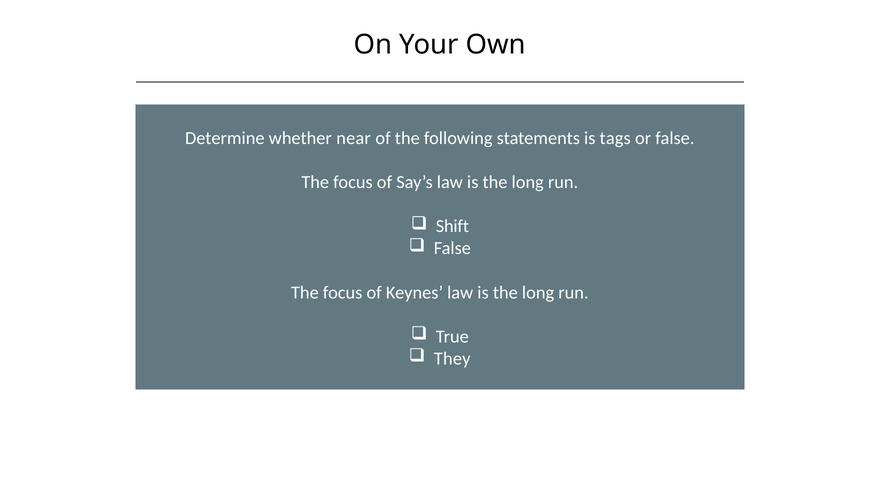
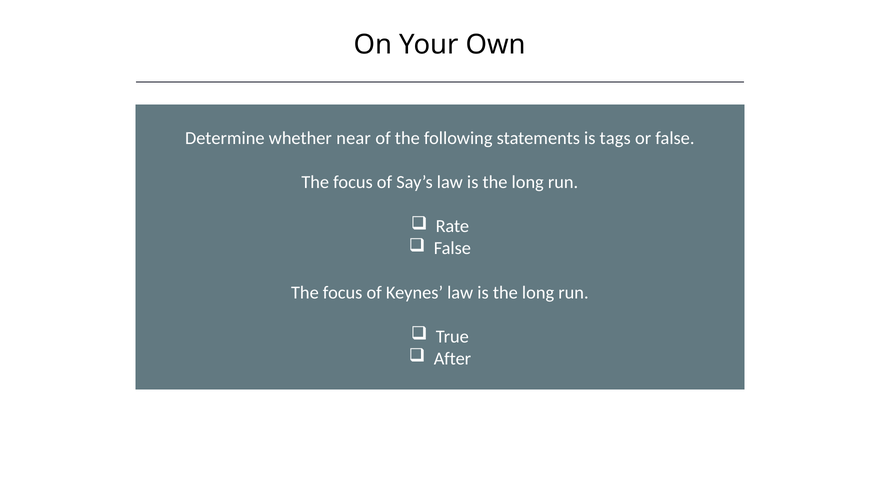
Shift: Shift -> Rate (452, 226)
They: They -> After (452, 358)
